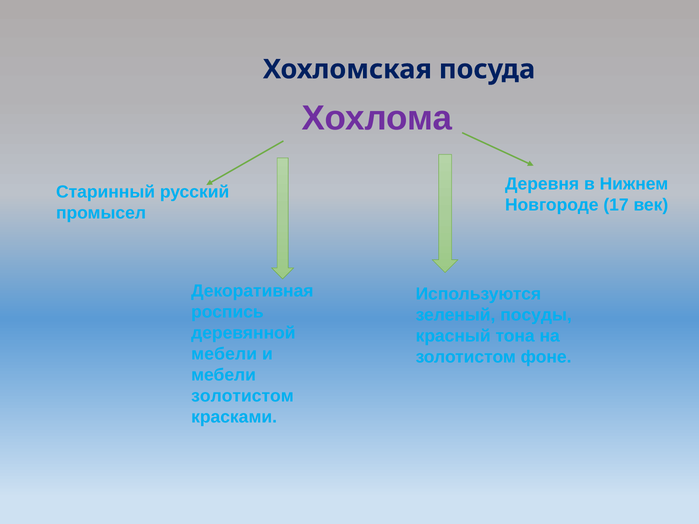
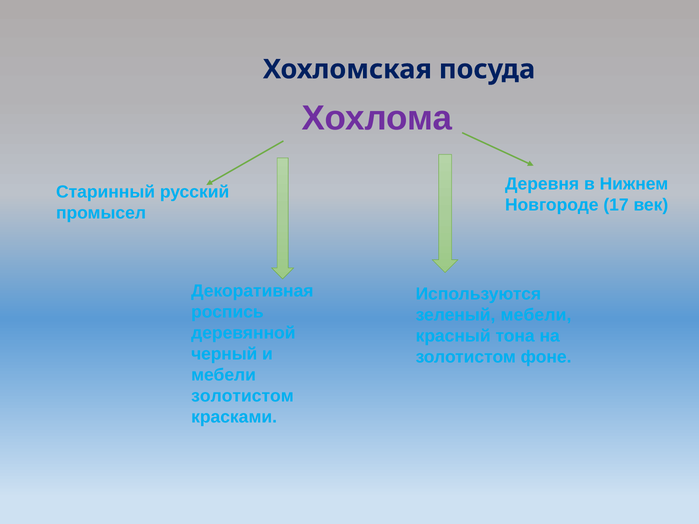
зеленый посуды: посуды -> мебели (536, 315)
мебели: мебели -> черный (224, 354)
